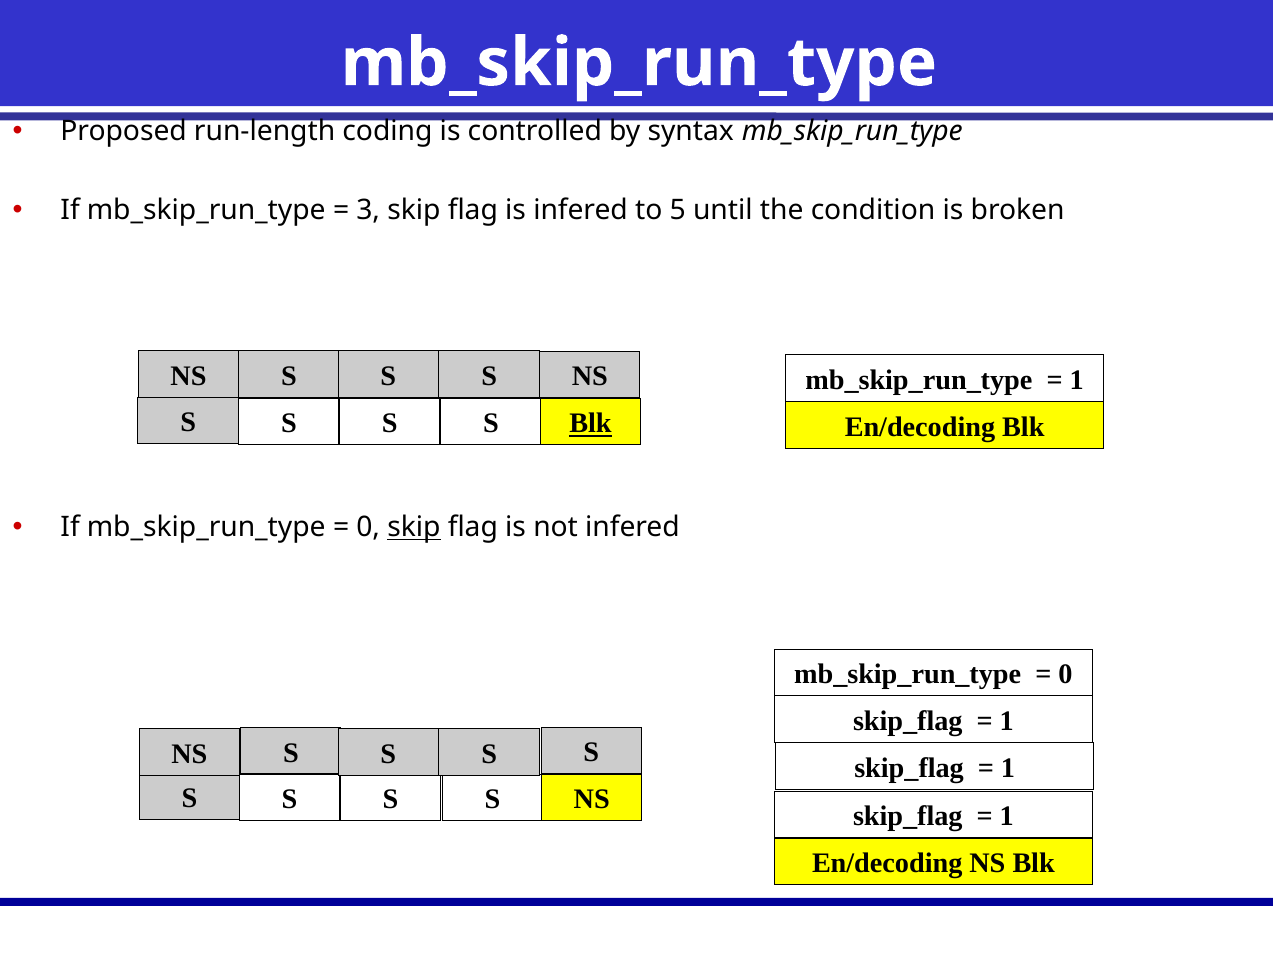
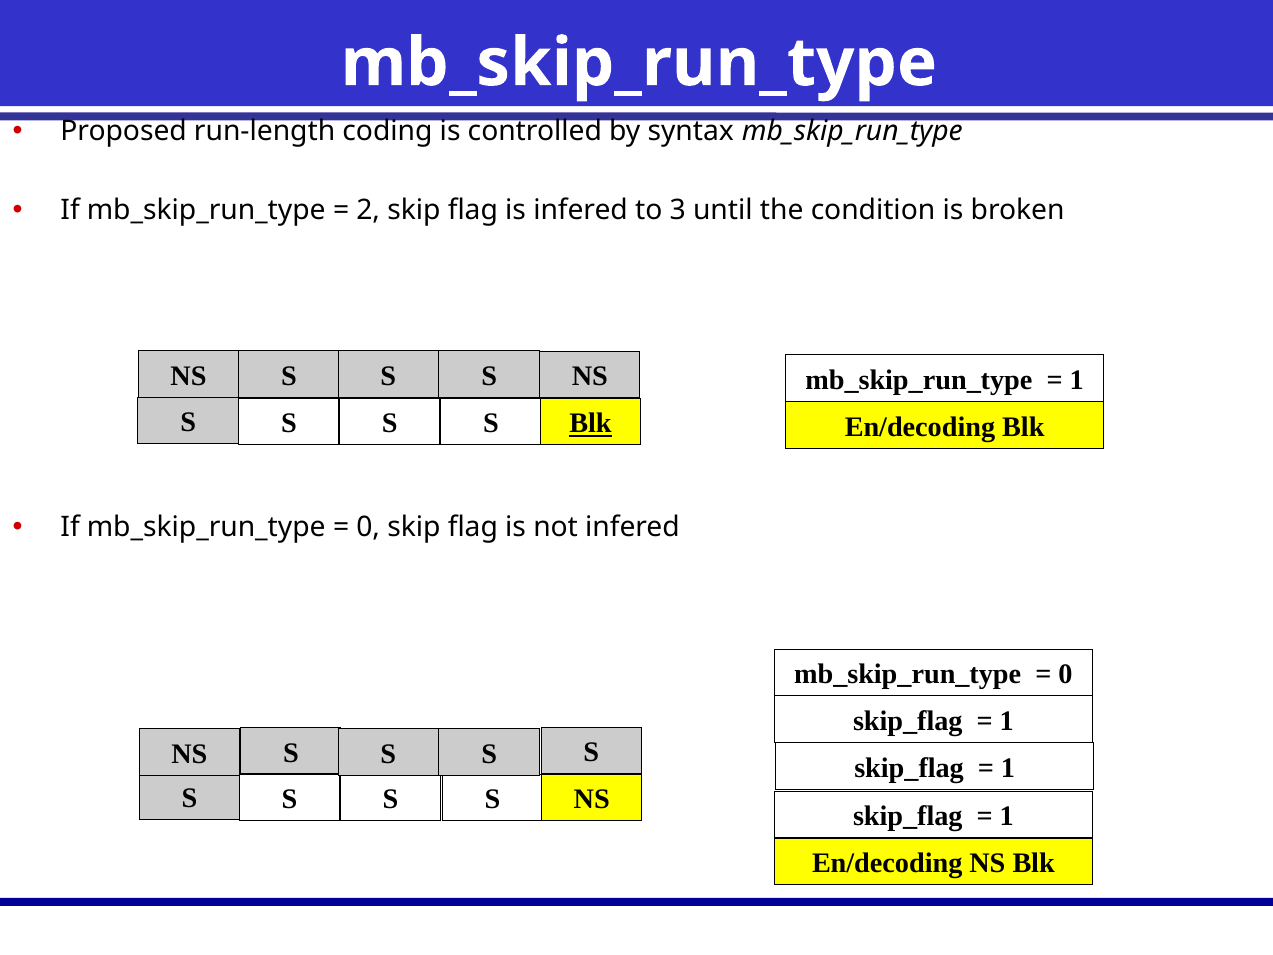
3: 3 -> 2 (368, 211)
5: 5 -> 3 (678, 211)
skip underline: present -> none (414, 527)
